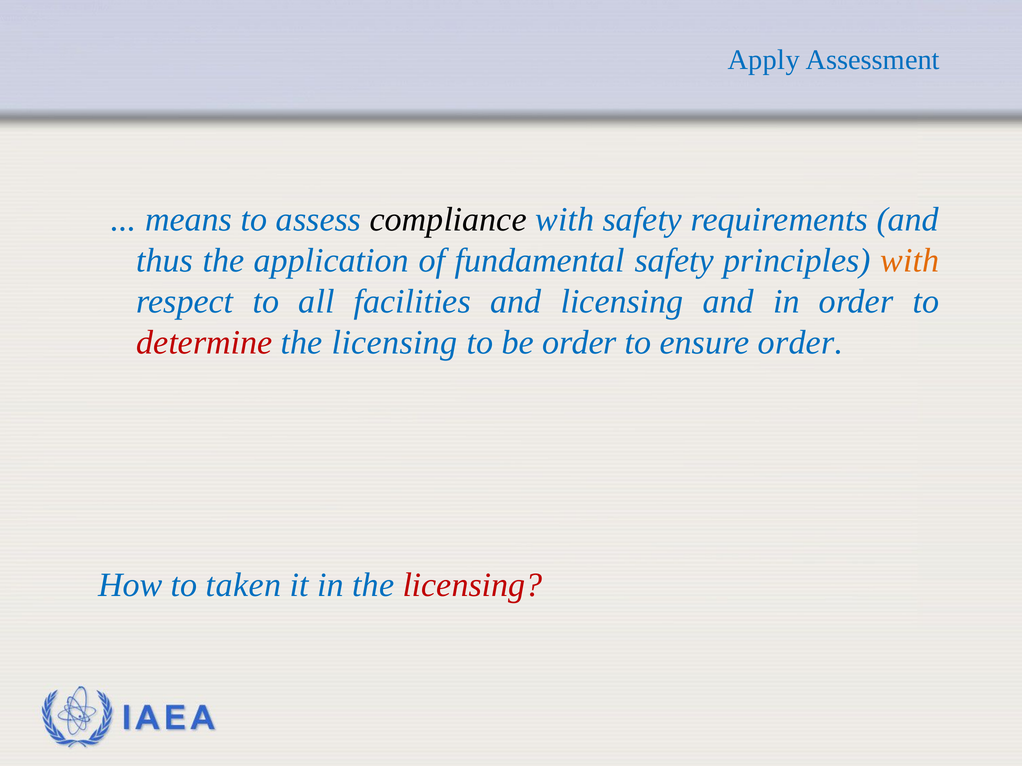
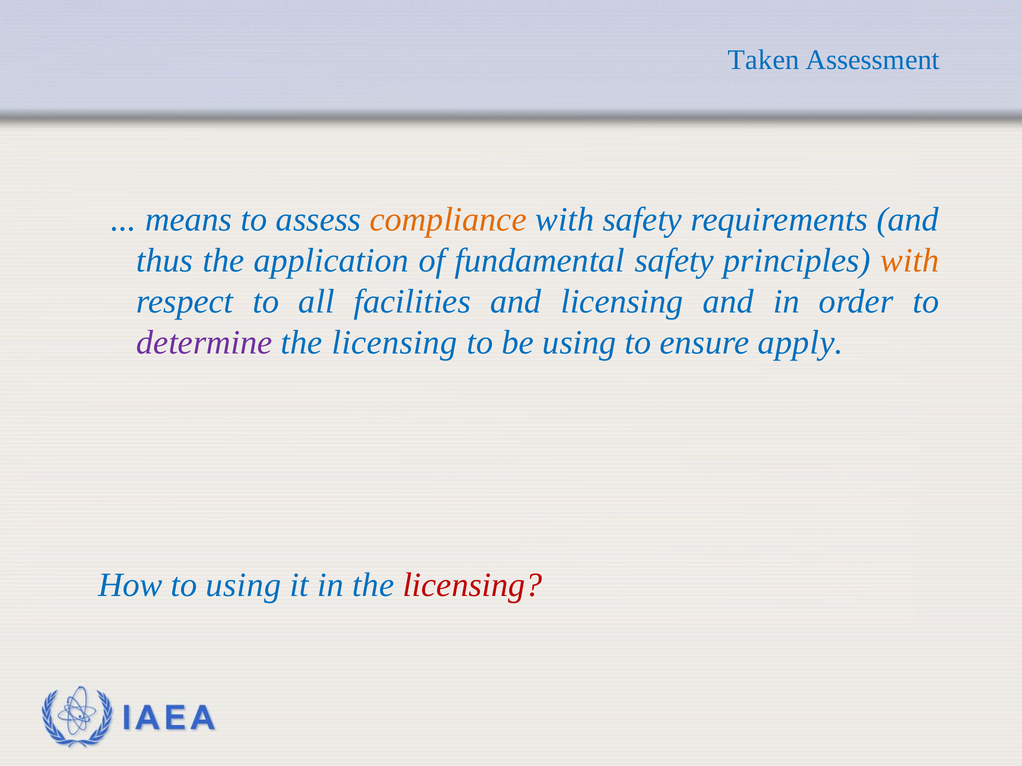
Apply: Apply -> Taken (764, 60)
compliance colour: black -> orange (448, 220)
determine colour: red -> purple (204, 343)
be order: order -> using (579, 343)
ensure order: order -> apply (801, 343)
to taken: taken -> using (244, 586)
